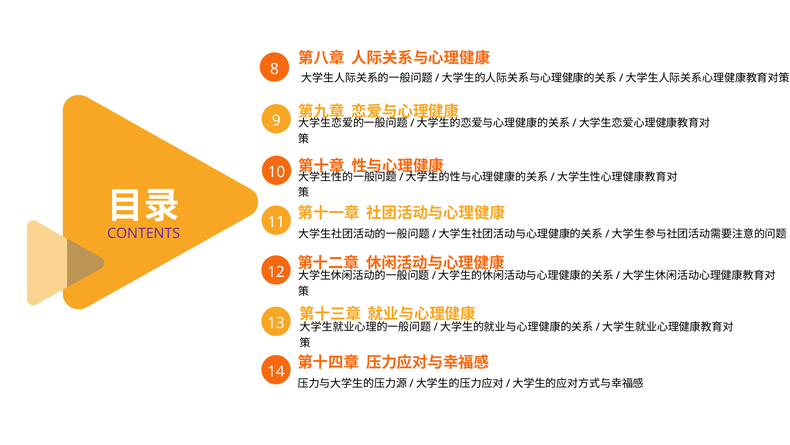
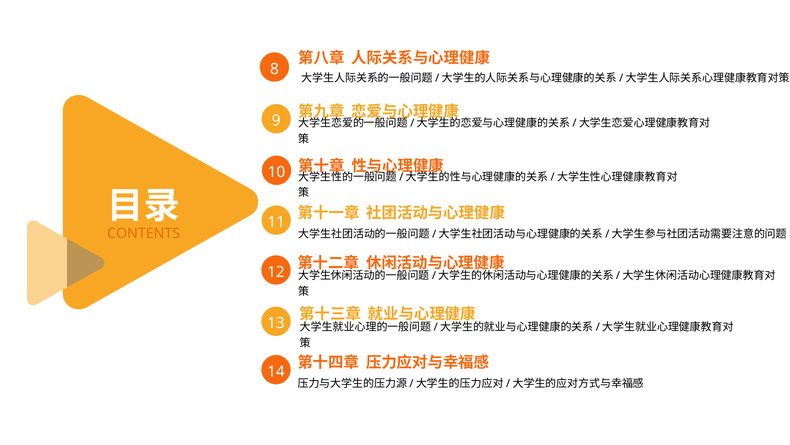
CONTENTS colour: purple -> orange (144, 233)
